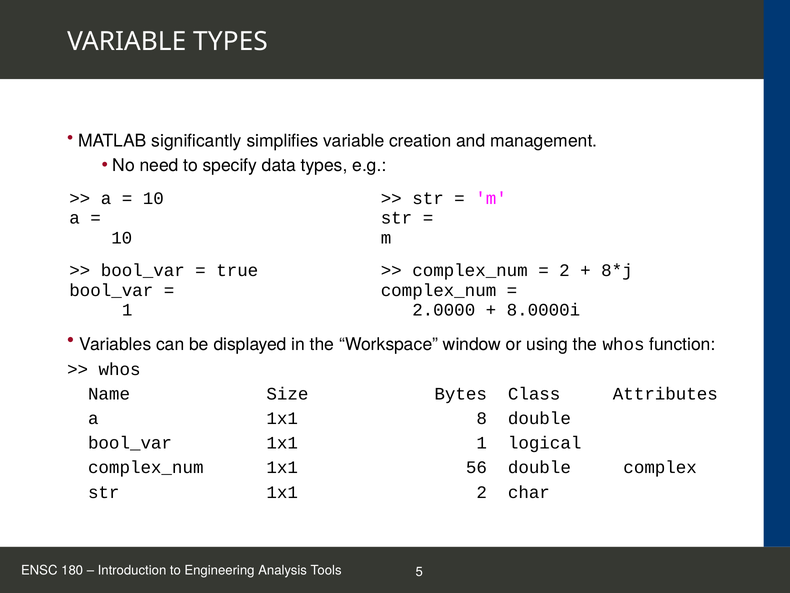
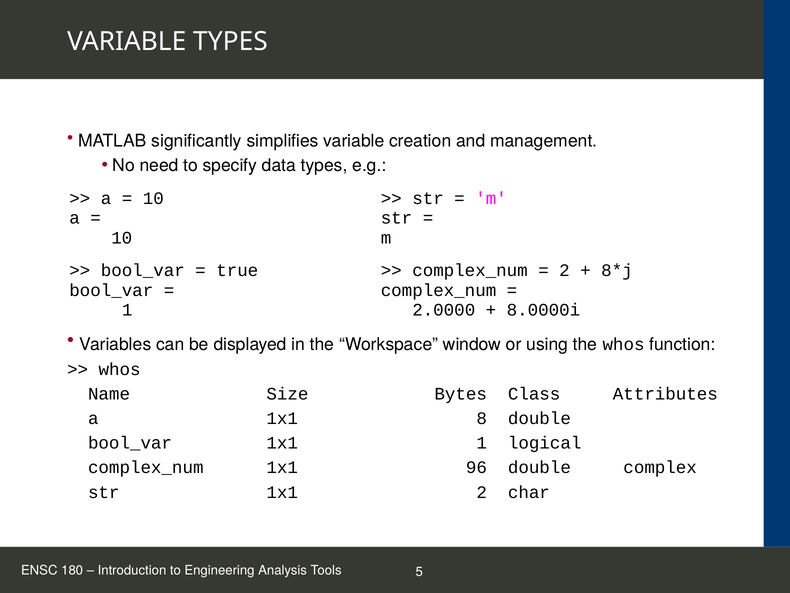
56: 56 -> 96 (476, 467)
